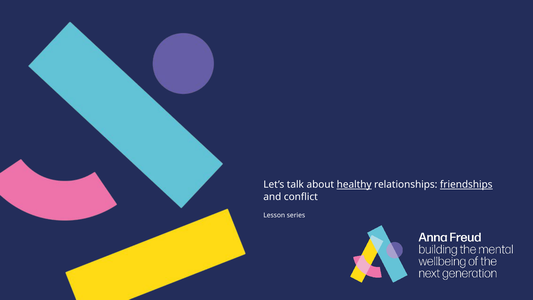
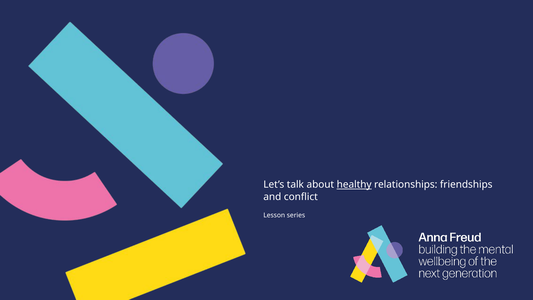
friendships underline: present -> none (466, 185)
